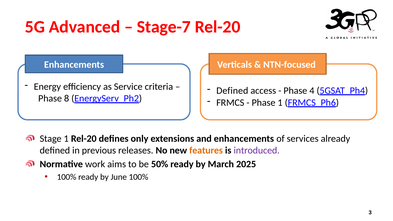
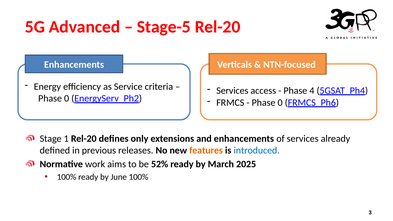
Stage-7: Stage-7 -> Stage-5 (164, 27)
Defined: Defined -> Services (232, 91)
8: 8 -> 0 (67, 99)
1: 1 -> 0 (280, 103)
introduced colour: purple -> blue (257, 151)
50%: 50% -> 52% (160, 164)
